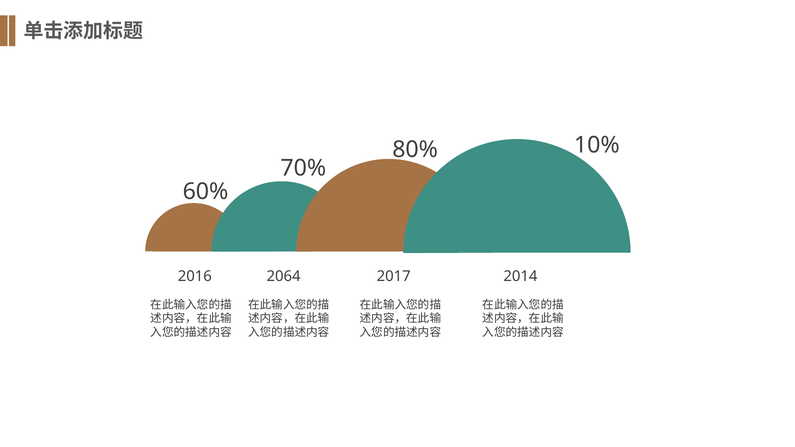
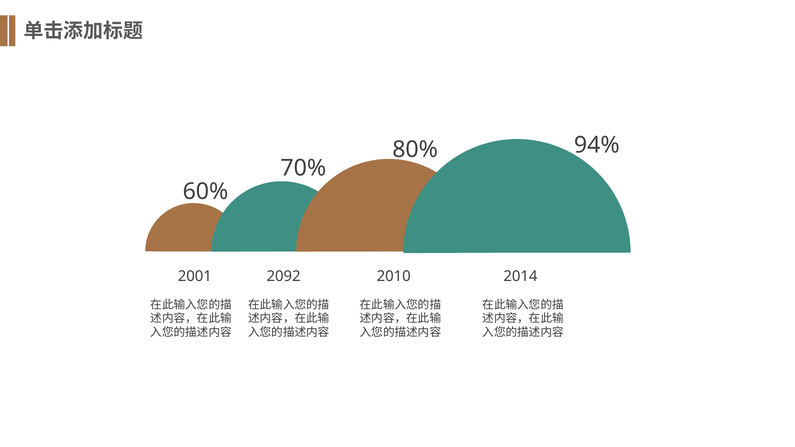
10%: 10% -> 94% (597, 145)
2016: 2016 -> 2001 (195, 277)
2064: 2064 -> 2092 (284, 277)
2017: 2017 -> 2010 (394, 277)
